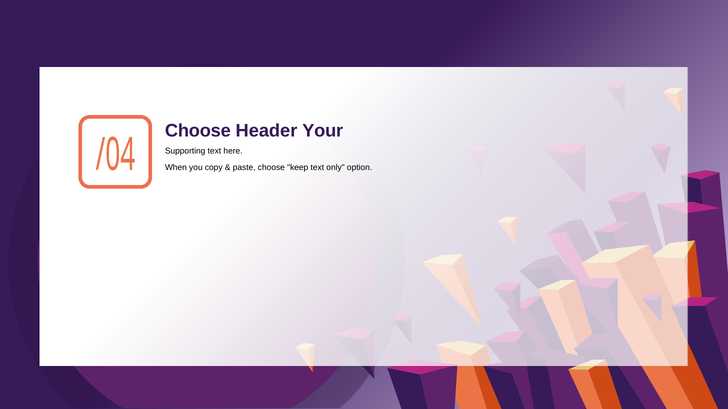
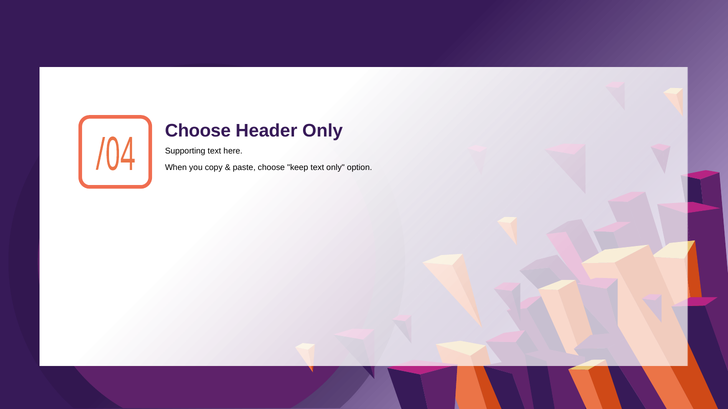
Header Your: Your -> Only (323, 131)
